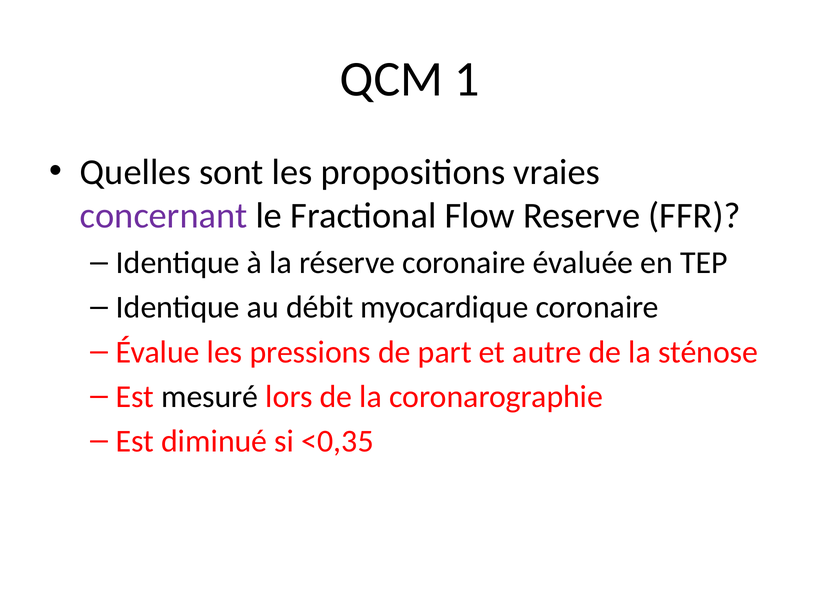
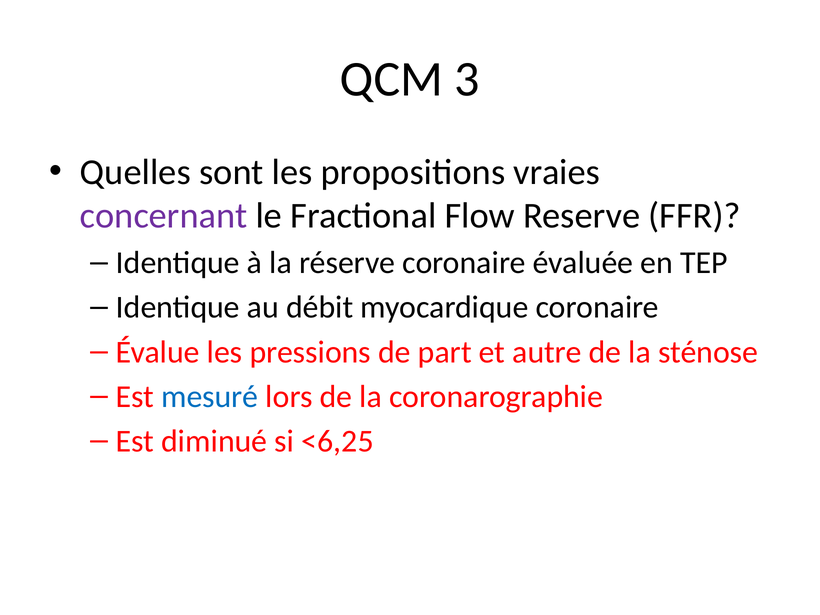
1: 1 -> 3 (467, 79)
mesuré colour: black -> blue (210, 397)
<0,35: <0,35 -> <6,25 (338, 441)
